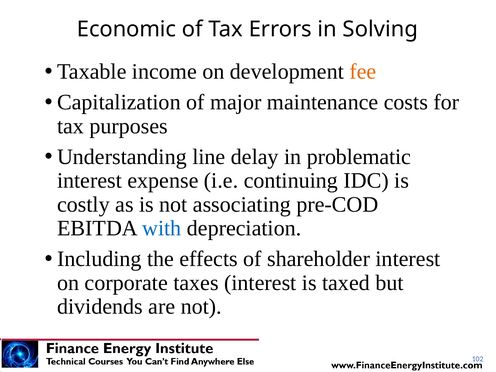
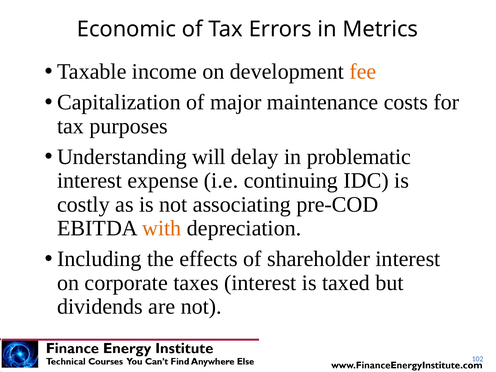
Solving: Solving -> Metrics (380, 29)
line: line -> will (209, 157)
with colour: blue -> orange (162, 228)
